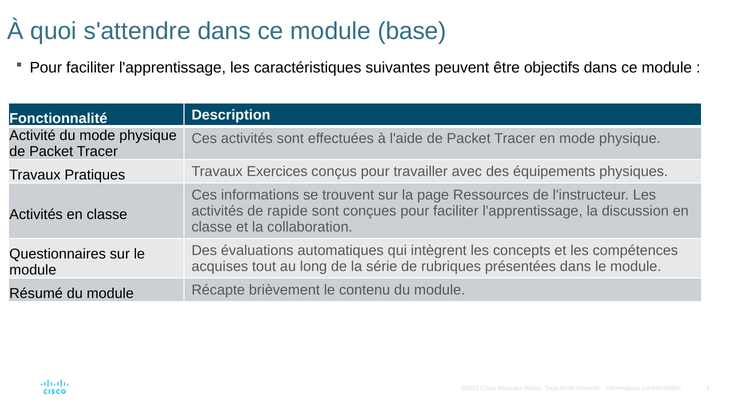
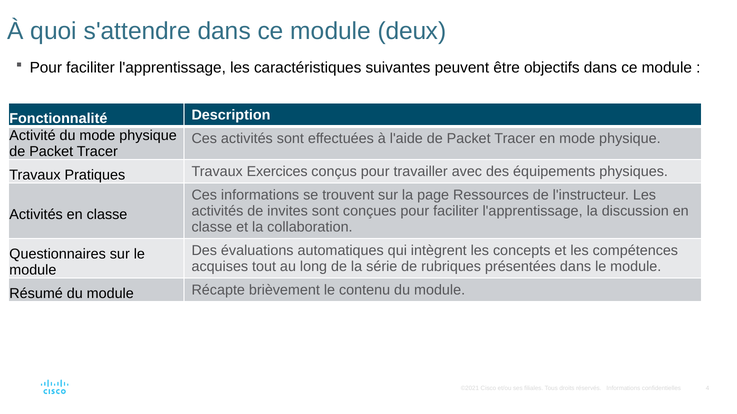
base: base -> deux (412, 31)
rapide: rapide -> invites (288, 211)
